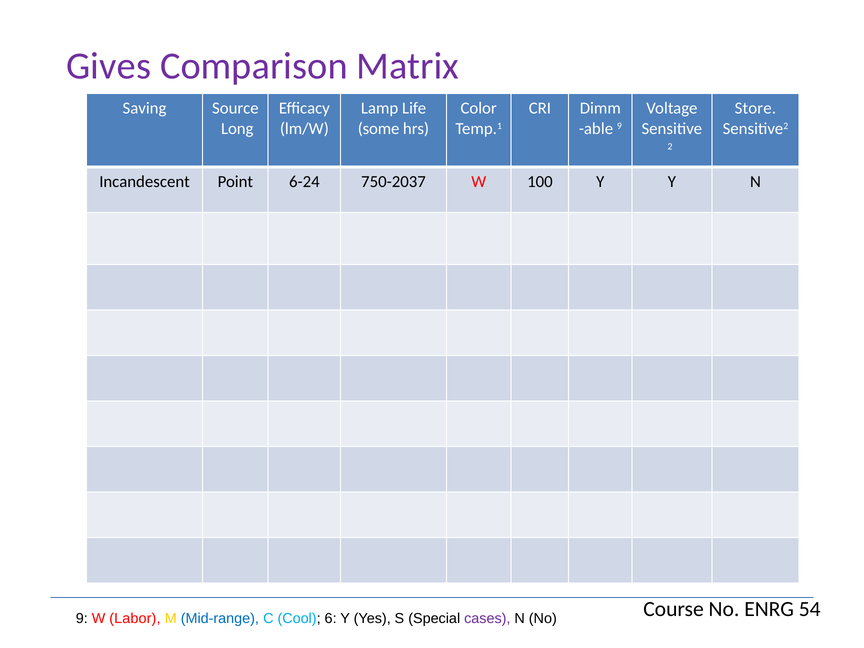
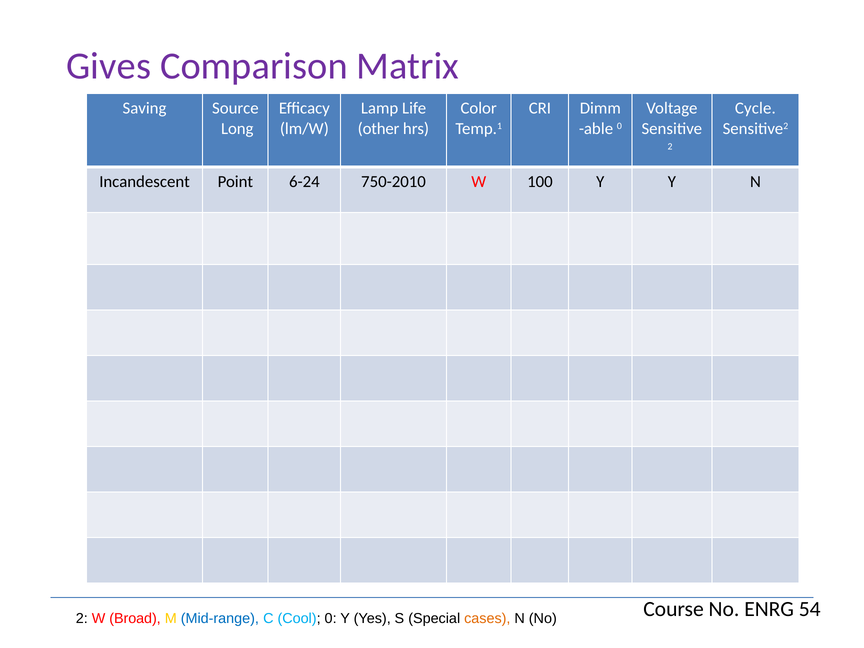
Store: Store -> Cycle (755, 108)
some: some -> other (379, 129)
9: 9 -> 0 (619, 126)
750-2037: 750-2037 -> 750-2010 (393, 182)
9: 9 -> 2 (82, 619)
Labor: Labor -> Broad (135, 619)
Cool 6: 6 -> 0 (331, 619)
cases colour: purple -> orange (487, 619)
